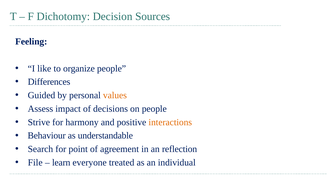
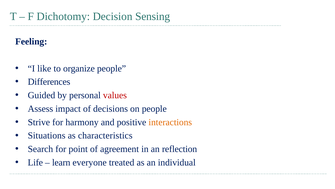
Sources: Sources -> Sensing (153, 16)
values colour: orange -> red (115, 95)
Behaviour: Behaviour -> Situations (47, 135)
understandable: understandable -> characteristics (105, 135)
File: File -> Life (35, 162)
